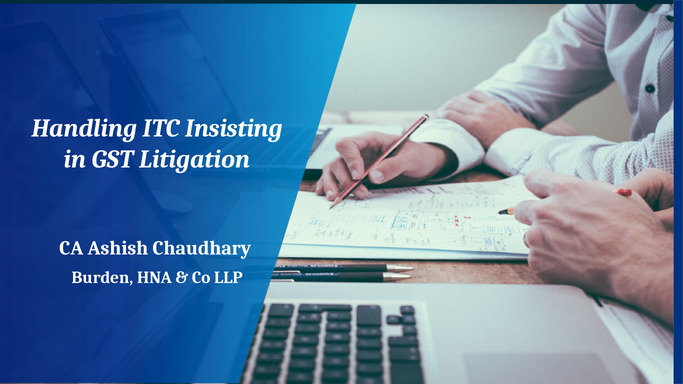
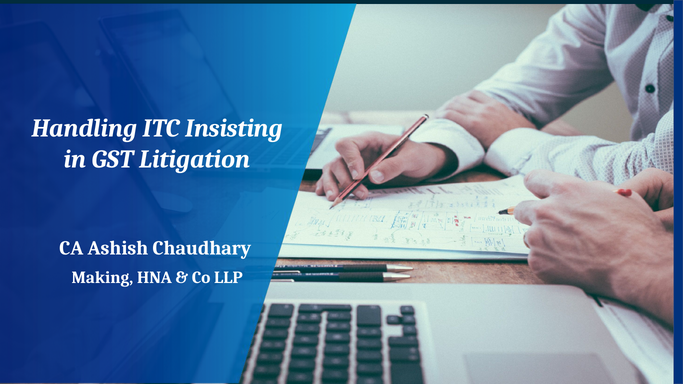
Burden: Burden -> Making (102, 278)
